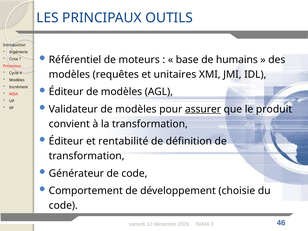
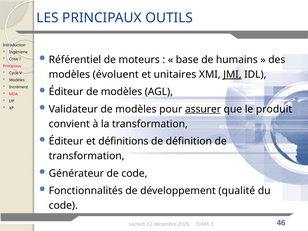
requêtes: requêtes -> évoluent (116, 74)
JMI underline: none -> present (232, 74)
rentabilité: rentabilité -> définitions (123, 141)
Comportement: Comportement -> Fonctionnalités (86, 191)
choisie: choisie -> qualité (237, 191)
